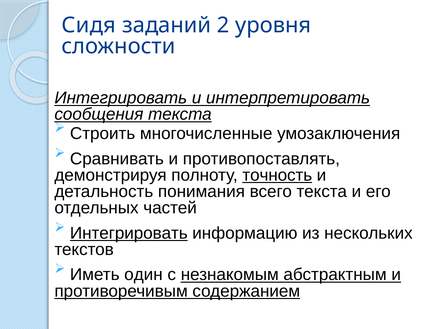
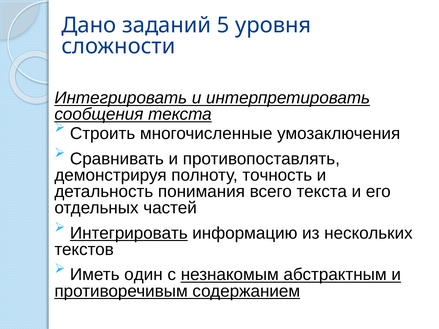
Сидя: Сидя -> Дано (89, 25)
2: 2 -> 5 (223, 25)
точность underline: present -> none (277, 175)
